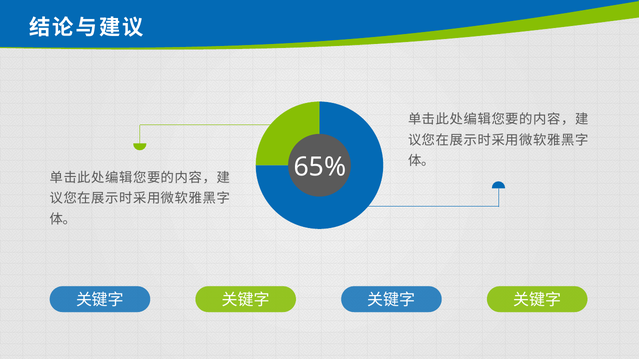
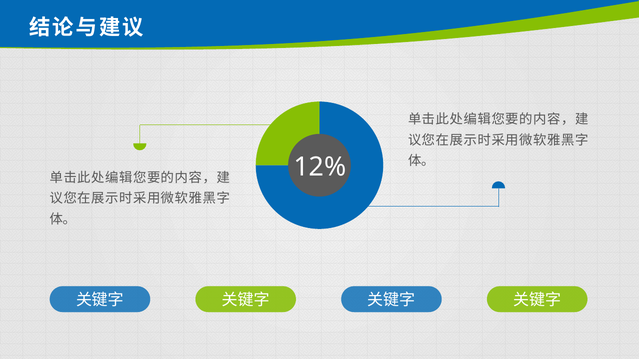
65%: 65% -> 12% (320, 167)
